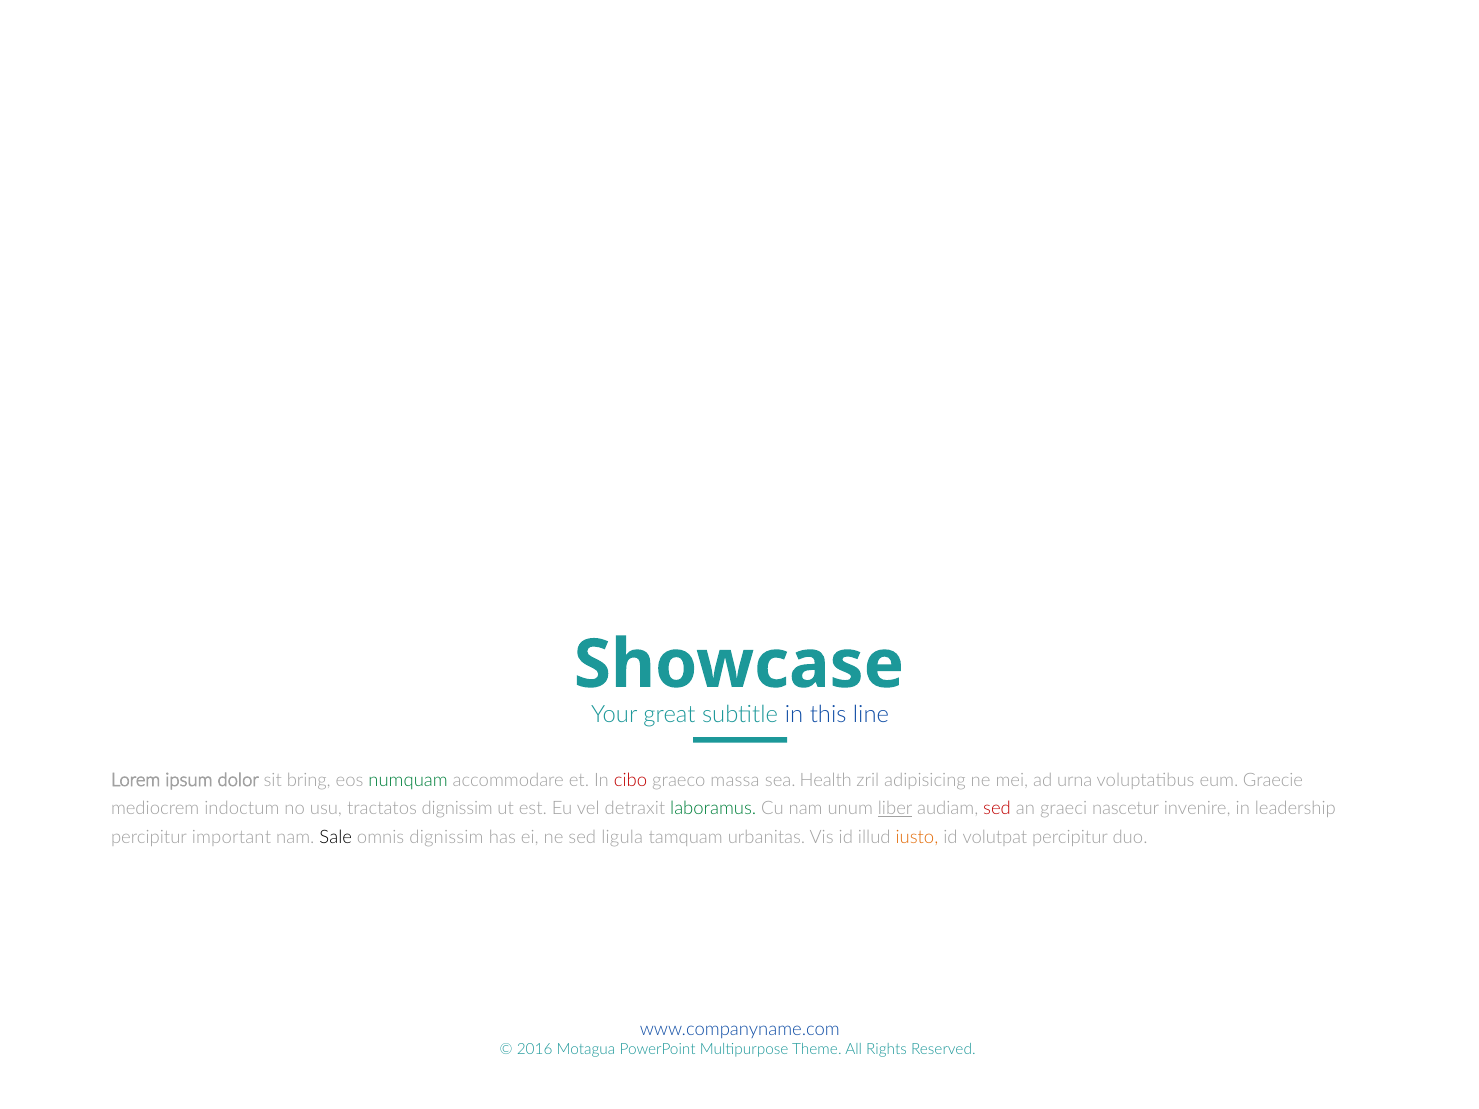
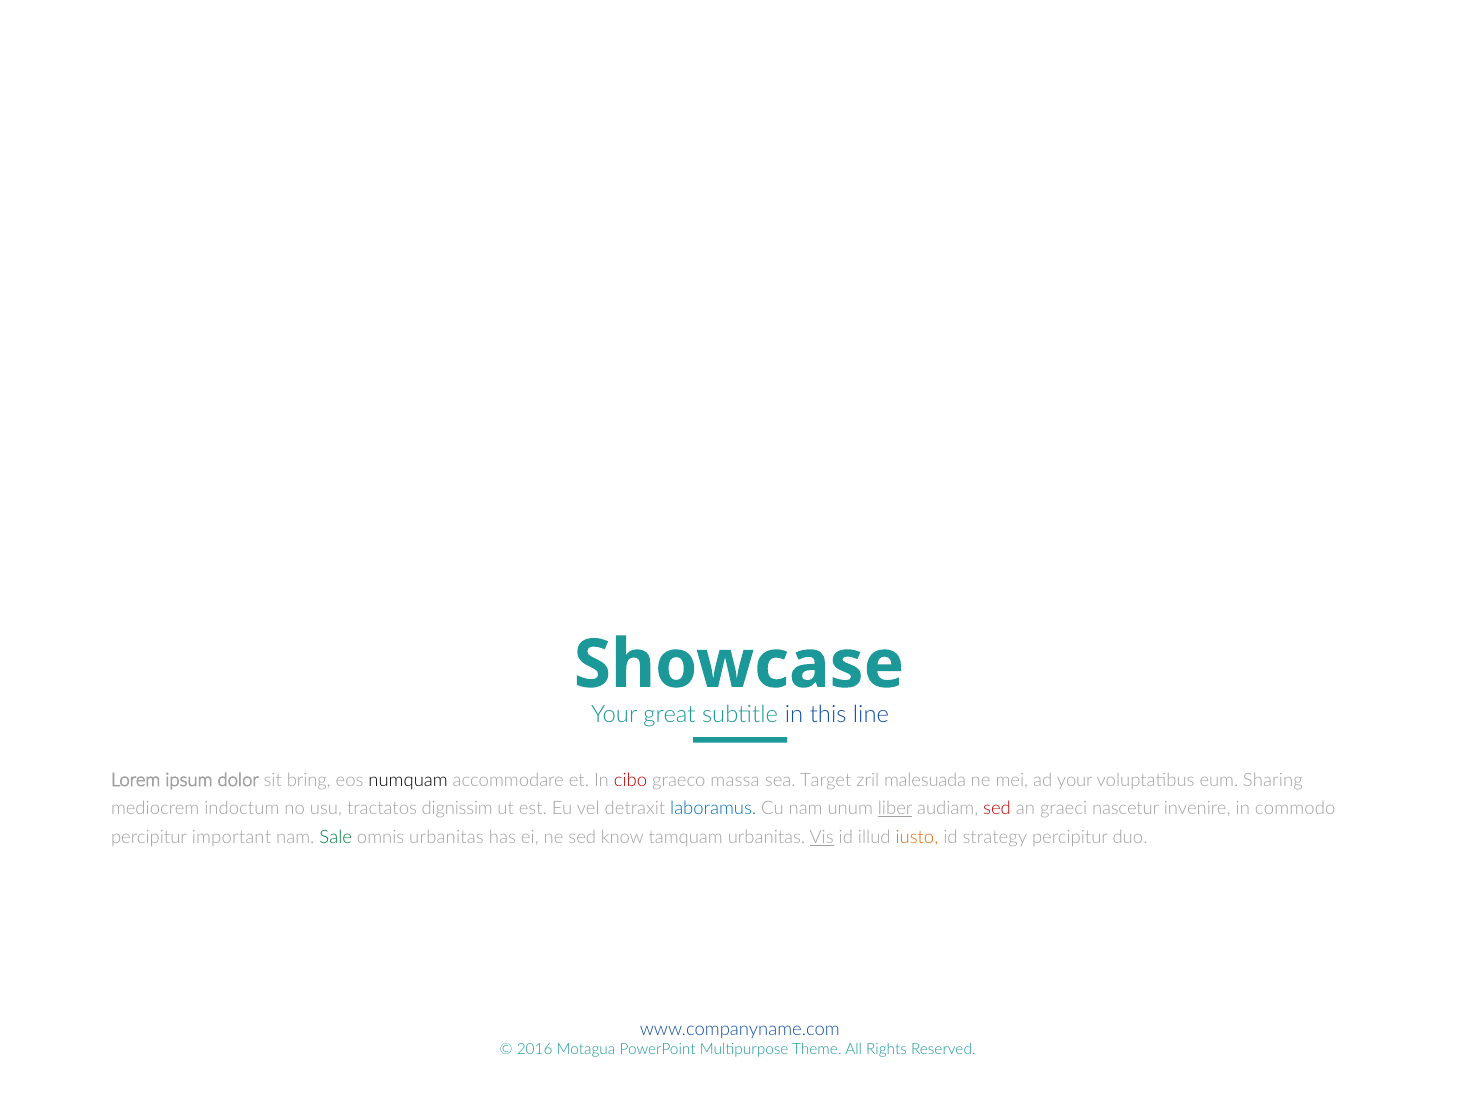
numquam colour: green -> black (408, 780)
Health: Health -> Target (826, 780)
adipisicing: adipisicing -> malesuada (925, 780)
ad urna: urna -> your (1075, 780)
Graecie: Graecie -> Sharing (1273, 780)
laboramus colour: green -> blue (713, 809)
leadership: leadership -> commodo (1295, 809)
Sale colour: black -> green (336, 838)
omnis dignissim: dignissim -> urbanitas (447, 838)
ligula: ligula -> know (622, 838)
Vis underline: none -> present (822, 838)
volutpat: volutpat -> strategy (995, 838)
